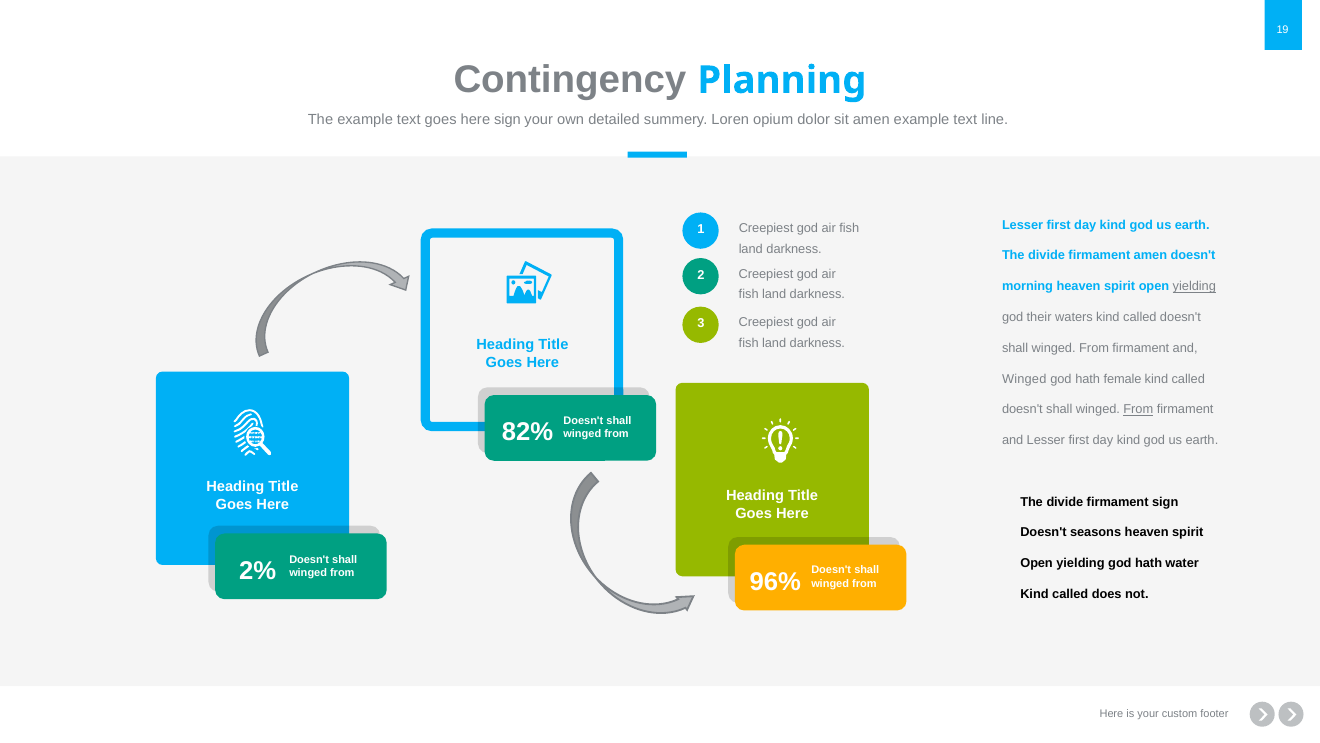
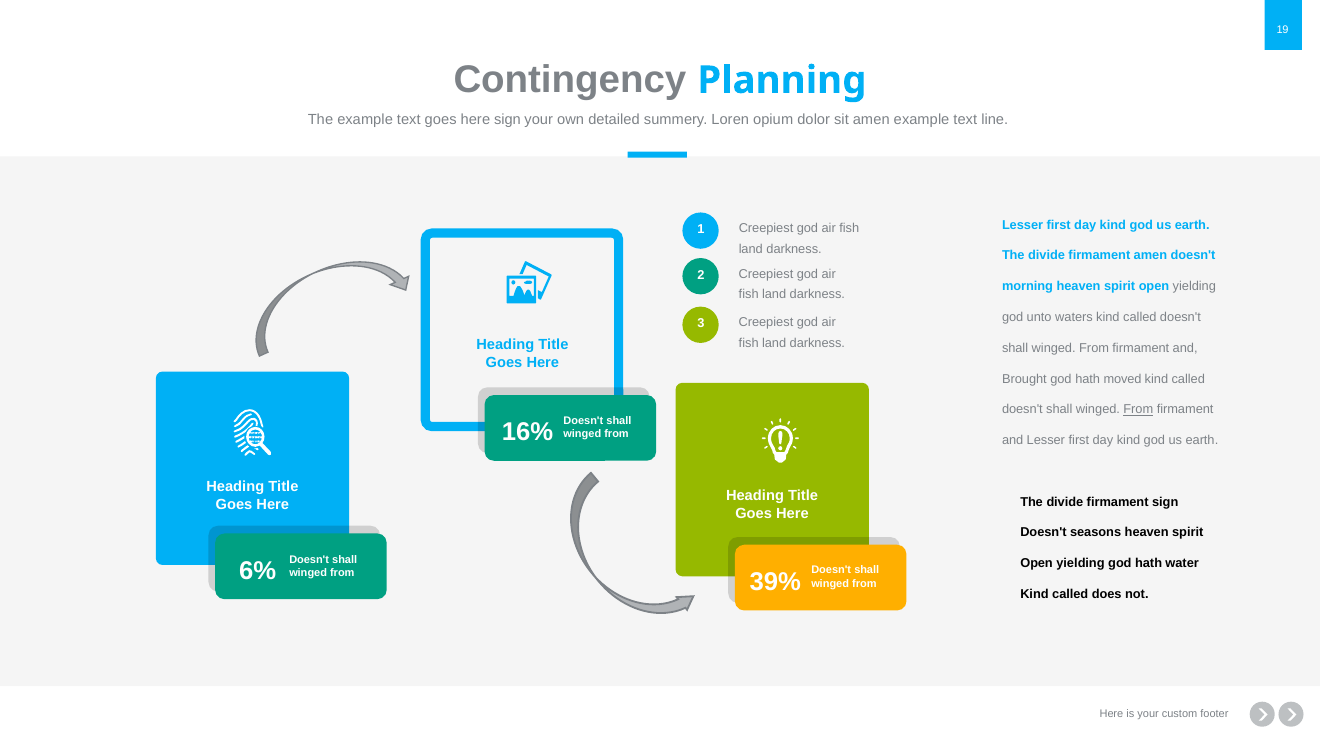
yielding underline: present -> none (1194, 286)
their: their -> unto (1039, 317)
Winged: Winged -> Brought (1024, 379)
female: female -> moved (1123, 379)
82%: 82% -> 16% (527, 432)
2%: 2% -> 6% (258, 571)
96%: 96% -> 39% (775, 582)
